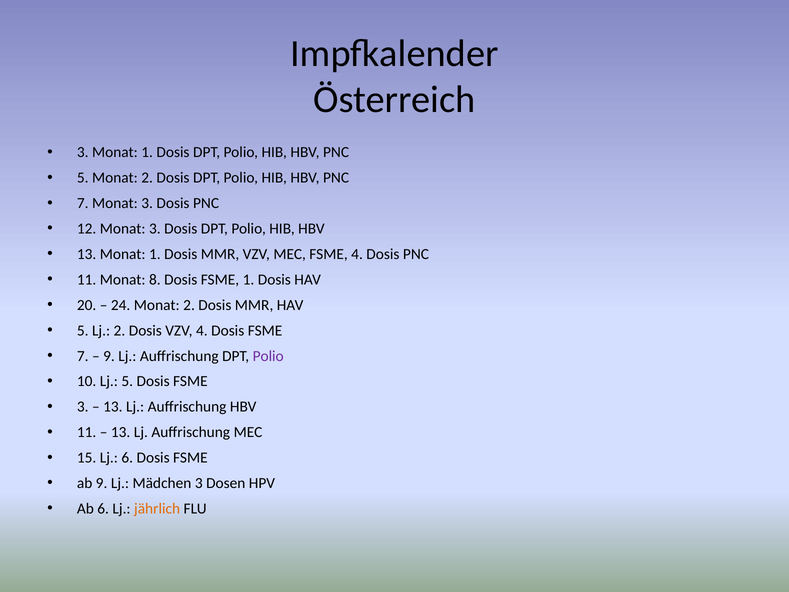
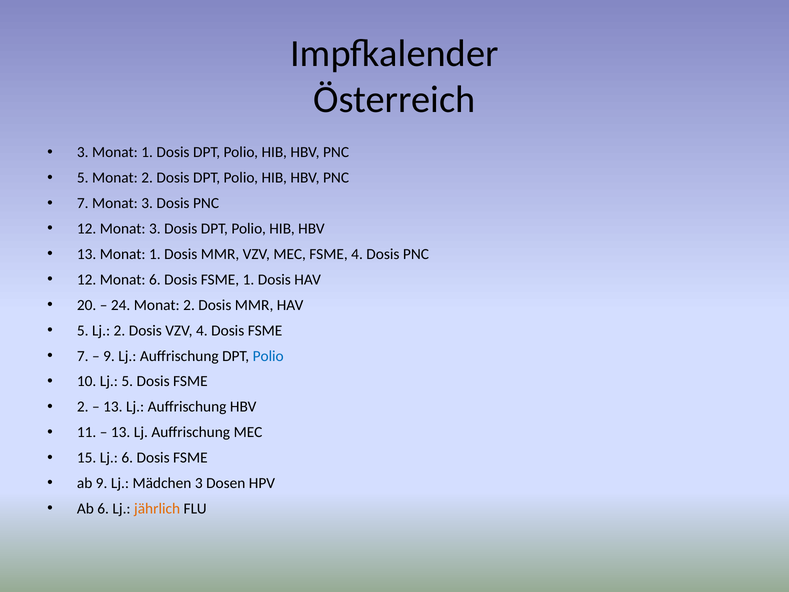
11: 11 -> 12 (87, 280)
Monat 8: 8 -> 6 (155, 280)
Polio colour: purple -> blue (268, 356)
3: 3 -> 2 (83, 407)
